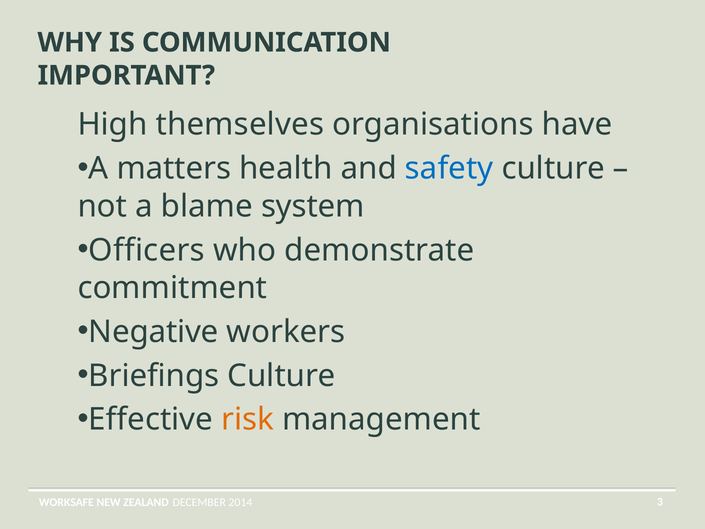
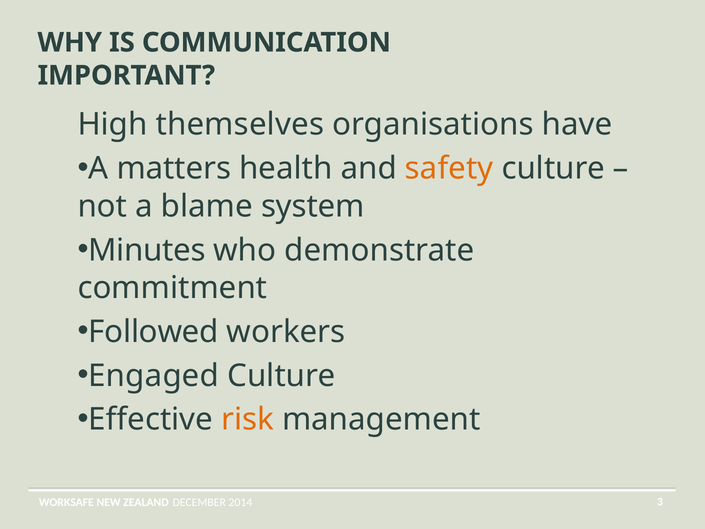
safety colour: blue -> orange (449, 168)
Officers: Officers -> Minutes (147, 250)
Negative: Negative -> Followed (154, 332)
Briefings: Briefings -> Engaged (154, 375)
